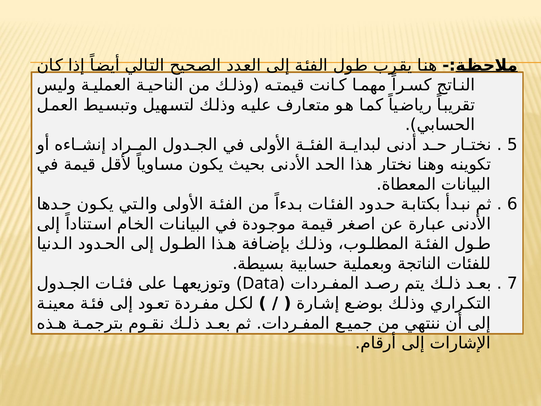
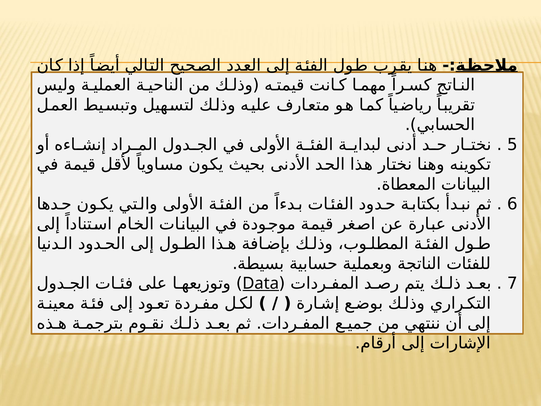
Data underline: none -> present (261, 283)
